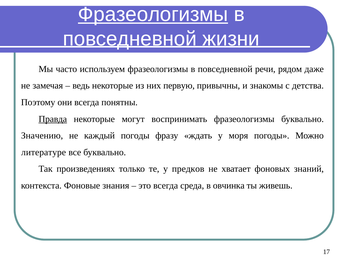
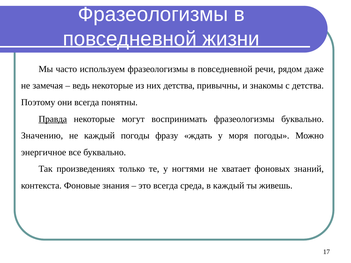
Фразеологизмы underline: present -> none (153, 14)
них первую: первую -> детства (179, 86)
литературе: литературе -> энергичное (44, 152)
предков: предков -> ногтями (188, 169)
в овчинка: овчинка -> каждый (229, 186)
